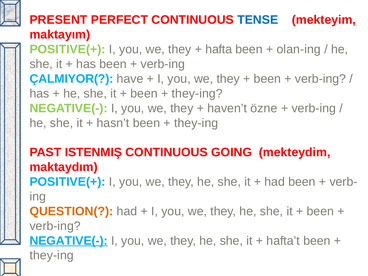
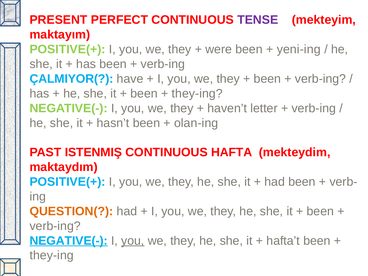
TENSE colour: blue -> purple (258, 20)
hafta: hafta -> were (219, 49)
olan-ing: olan-ing -> yeni-ing (299, 49)
özne: özne -> letter (264, 108)
they-ing: they-ing -> olan-ing (196, 123)
GOING: GOING -> HAFTA (232, 152)
you underline: none -> present (133, 241)
